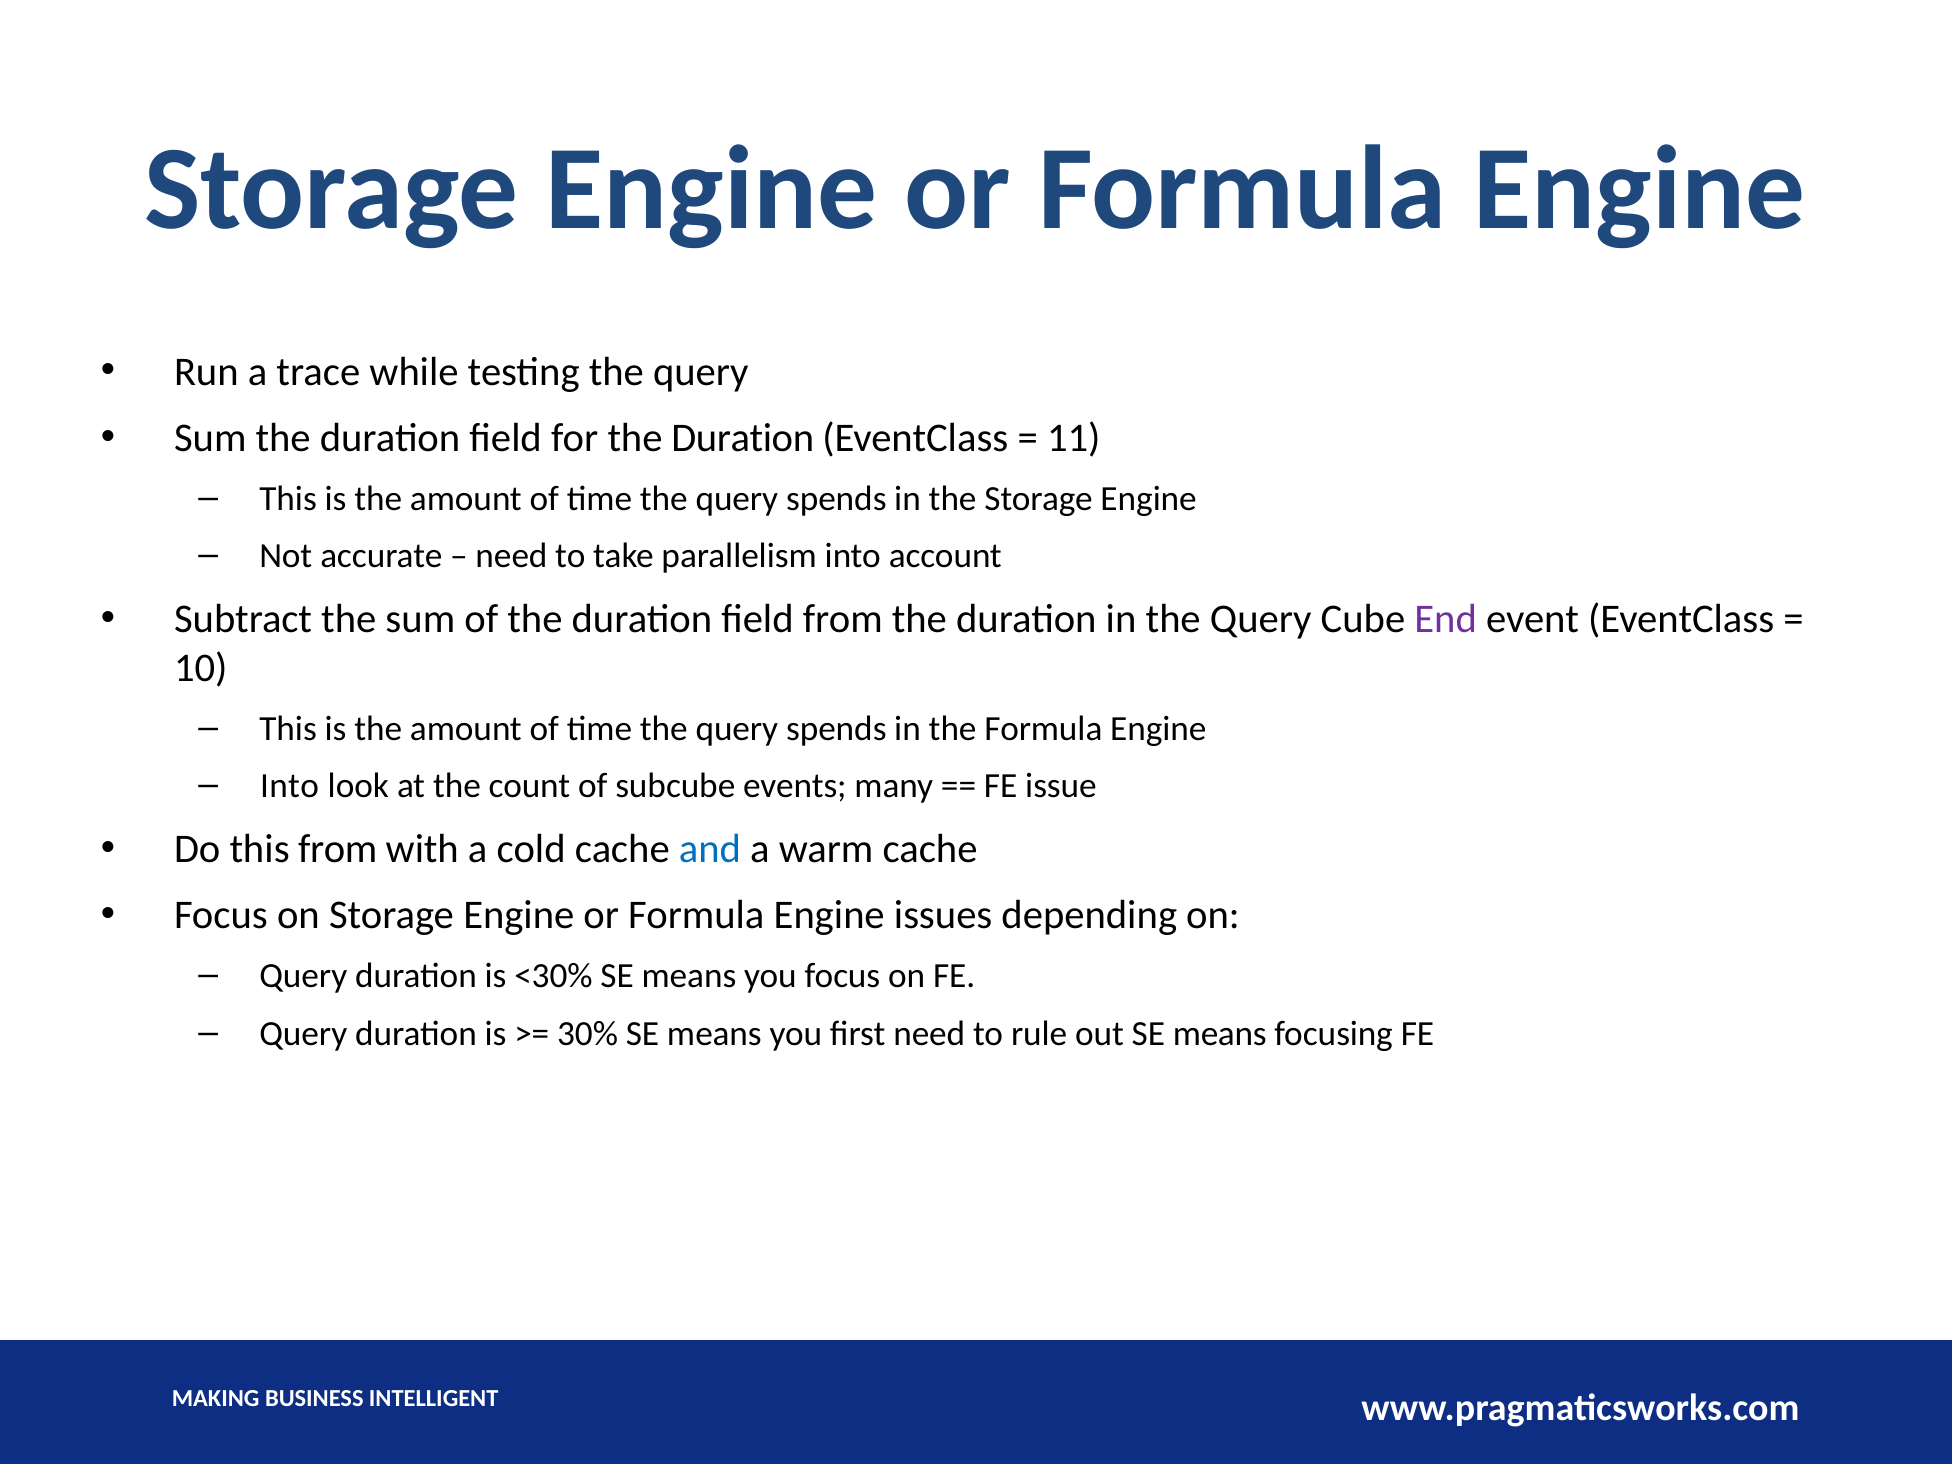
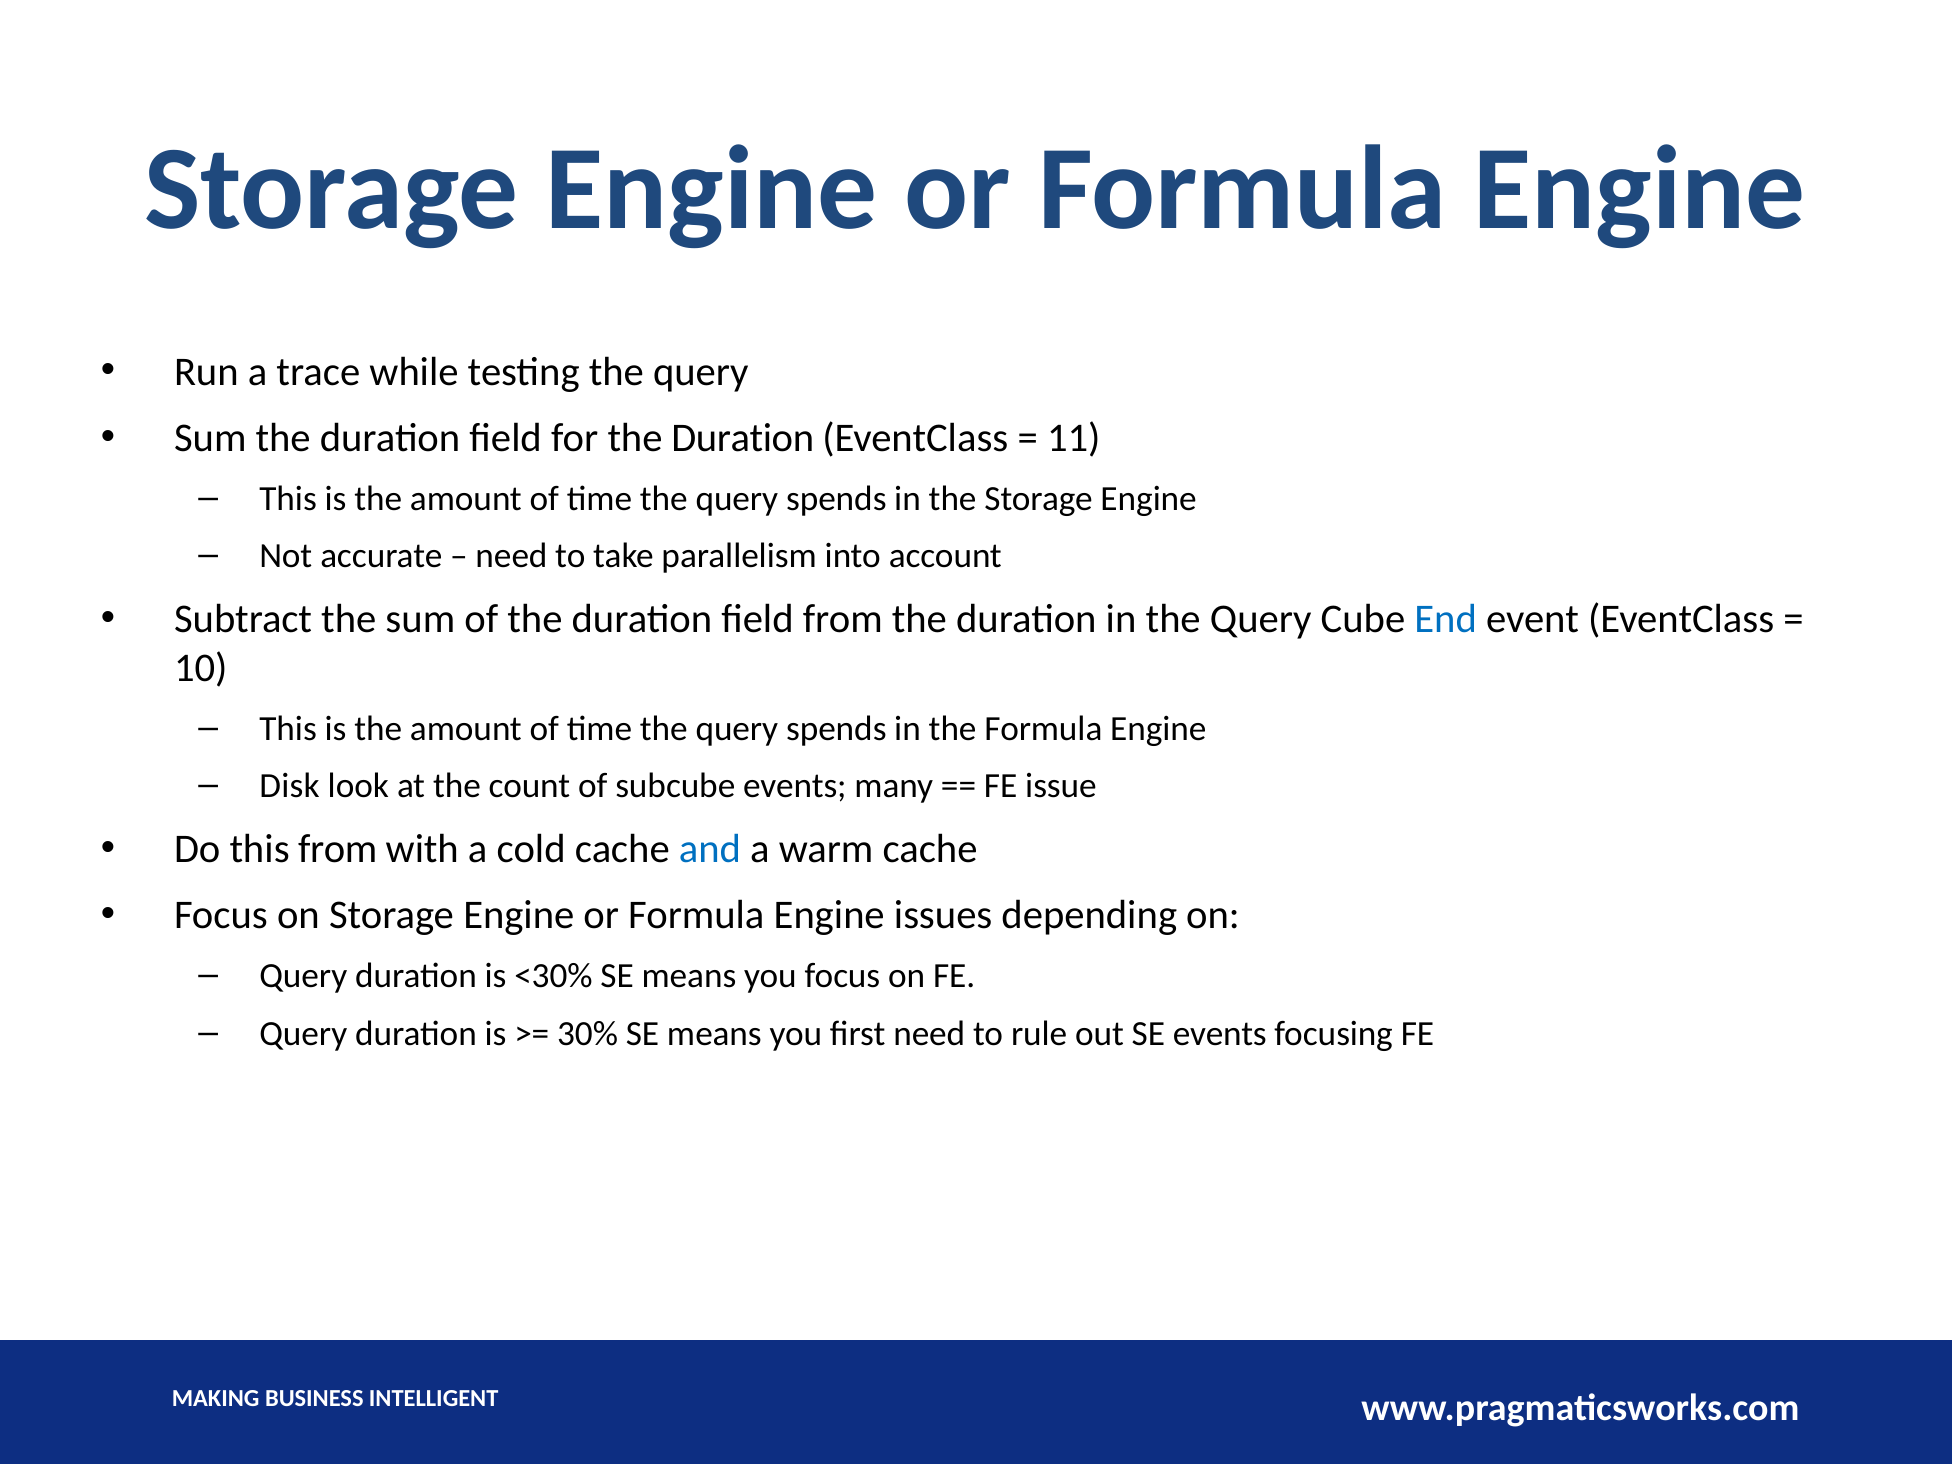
End colour: purple -> blue (1446, 619)
Into: Into -> Disk (290, 786)
out SE means: means -> events (1220, 1034)
